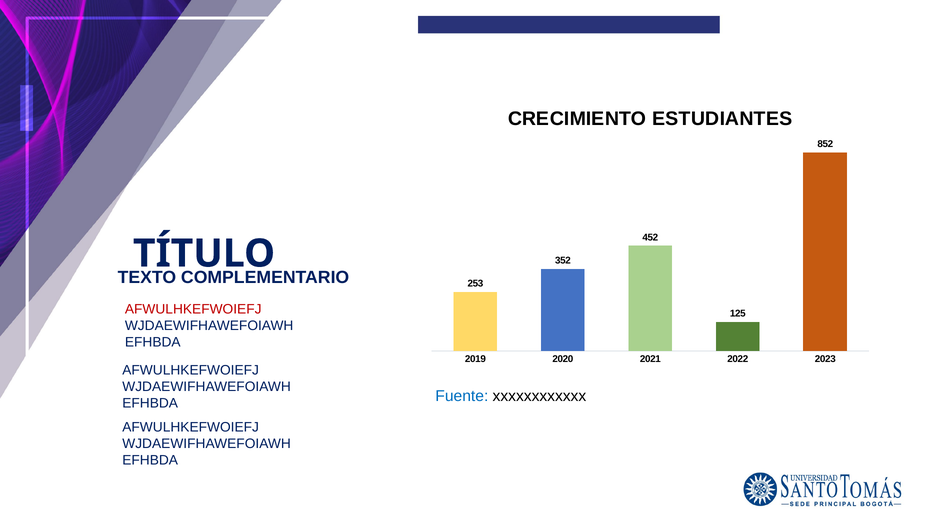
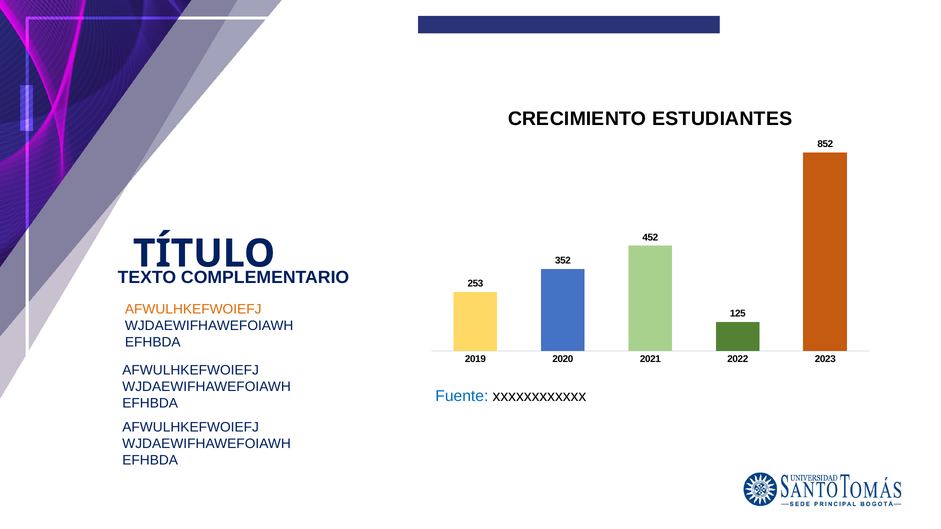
AFWULHKEFWOIEFJ colour: red -> orange (193, 309)
